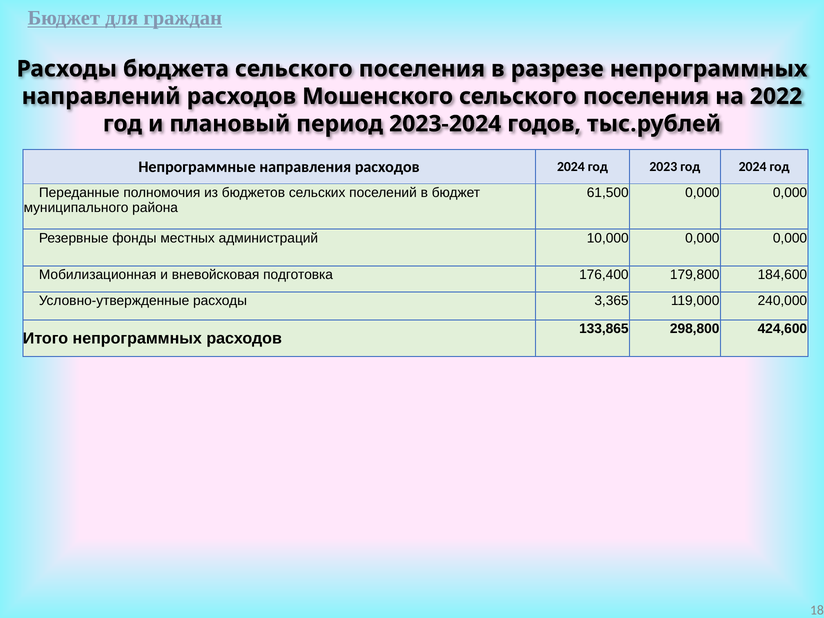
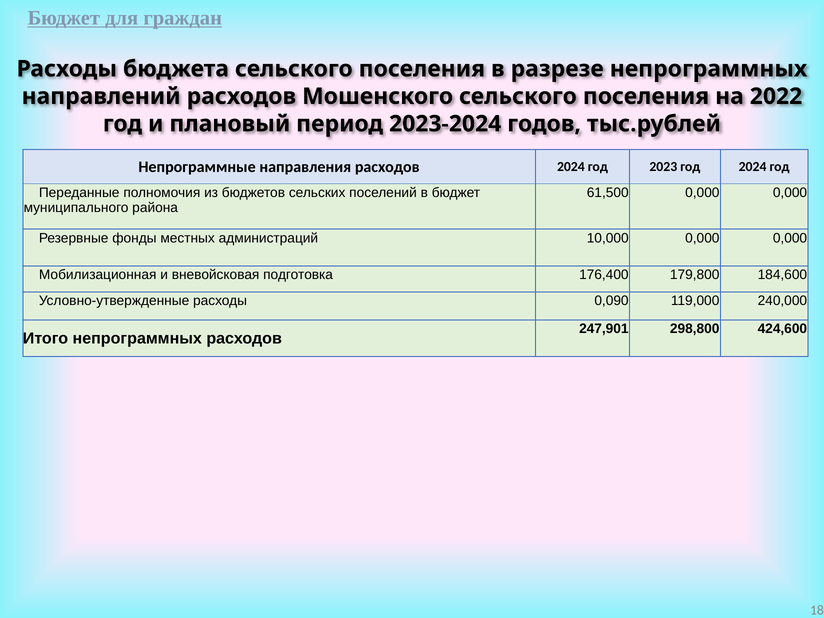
3,365: 3,365 -> 0,090 (611, 301)
133,865: 133,865 -> 247,901 (604, 329)
